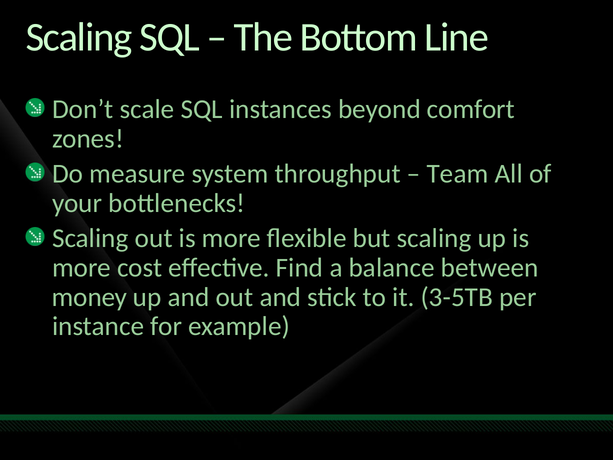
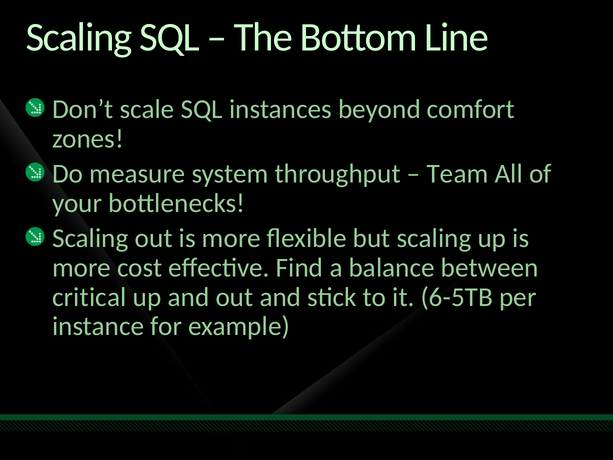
money: money -> critical (89, 297)
3-5TB: 3-5TB -> 6-5TB (457, 297)
